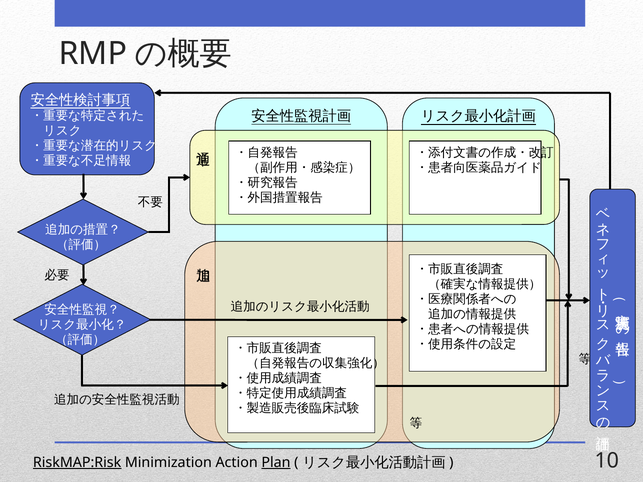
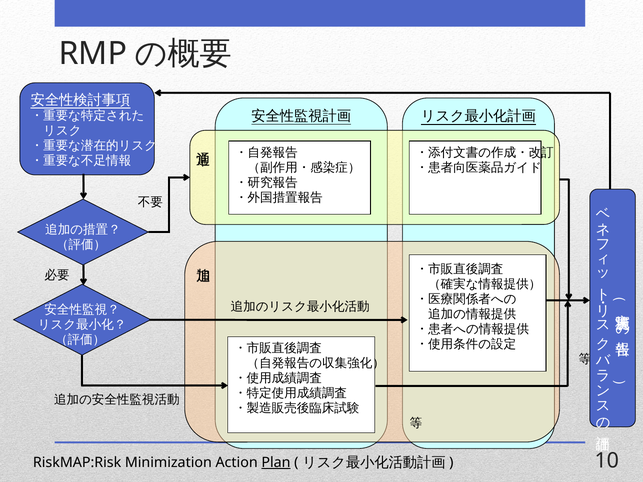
RiskMAP:Risk underline: present -> none (77, 463)
